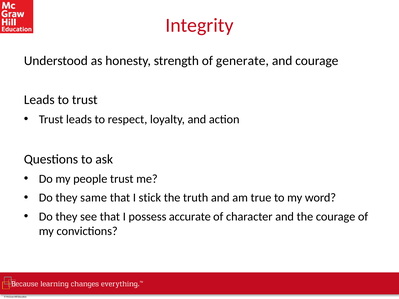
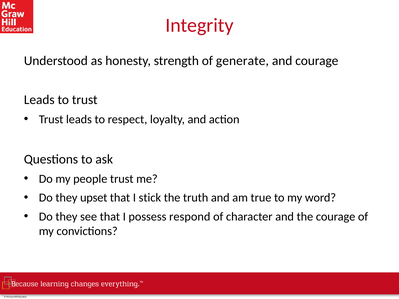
same: same -> upset (94, 198)
accurate: accurate -> respond (190, 217)
